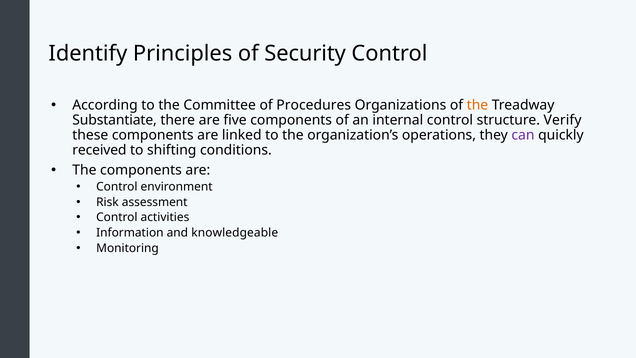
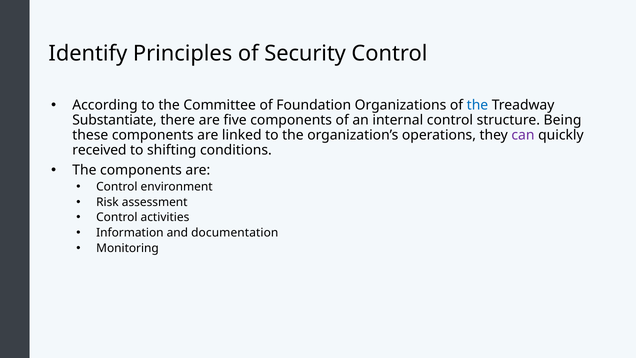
Procedures: Procedures -> Foundation (314, 105)
the colour: orange -> blue (477, 105)
Verify: Verify -> Being (563, 120)
knowledgeable: knowledgeable -> documentation (235, 233)
